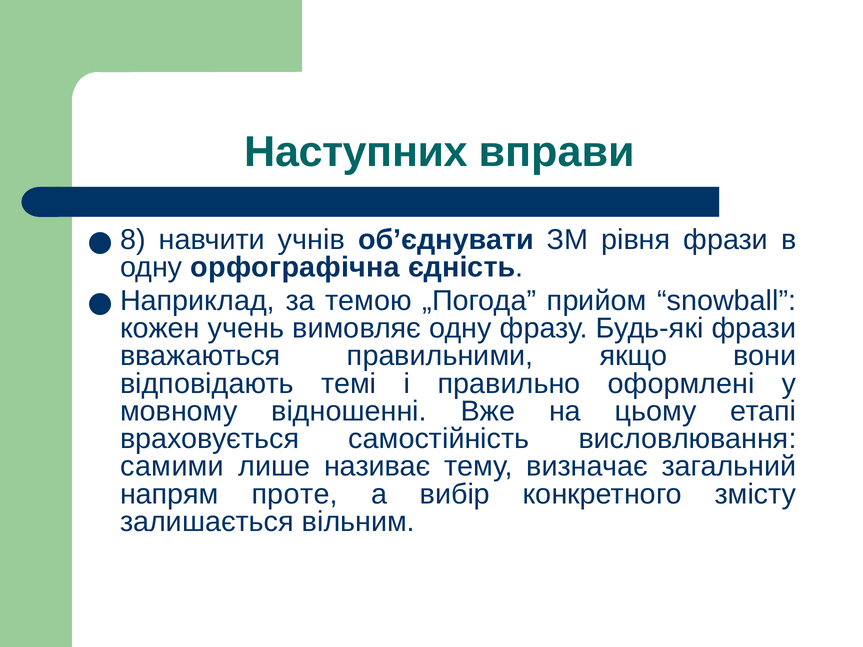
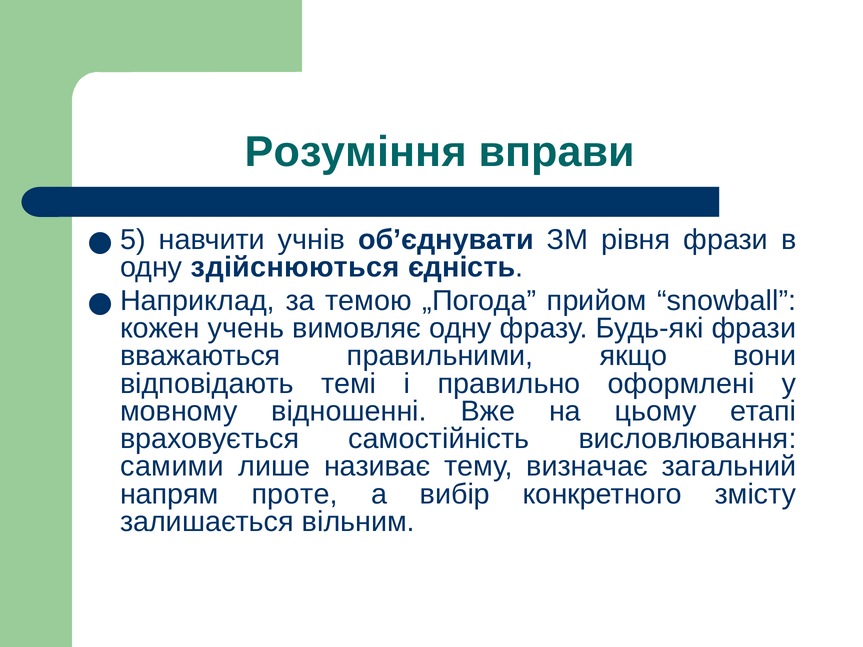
Наступних: Наступних -> Розуміння (356, 152)
8: 8 -> 5 (133, 240)
орфографічна: орфографічна -> здійснюються (295, 267)
